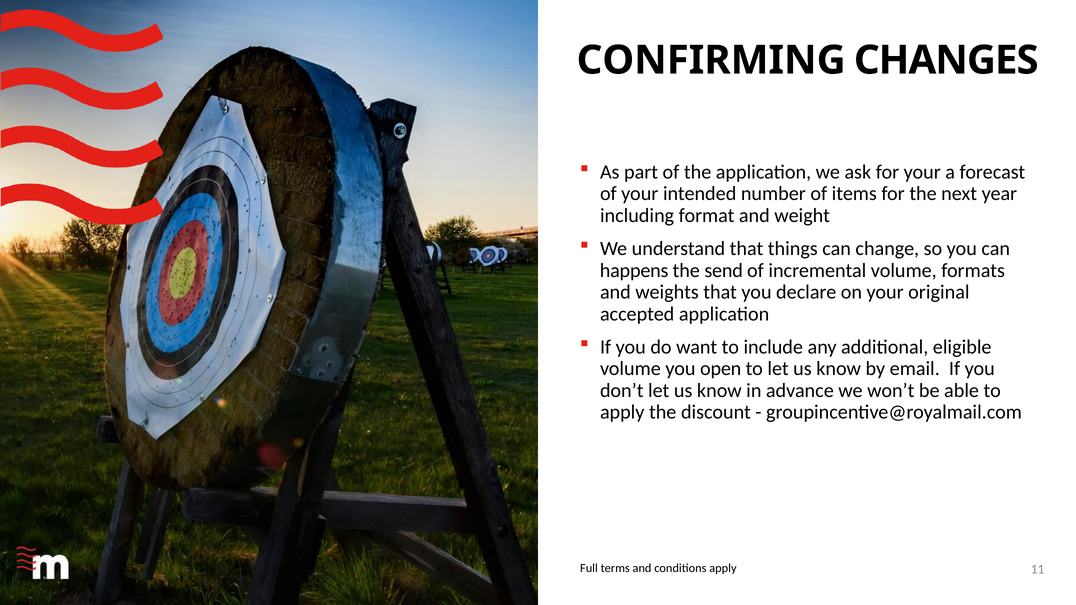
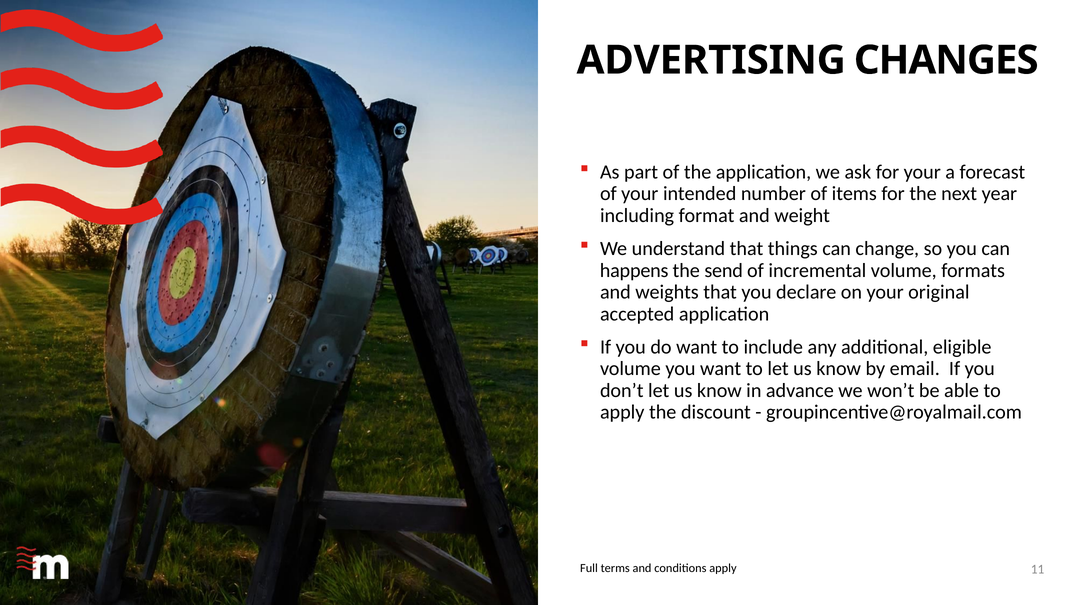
CONFIRMING: CONFIRMING -> ADVERTISING (711, 60)
you open: open -> want (721, 369)
